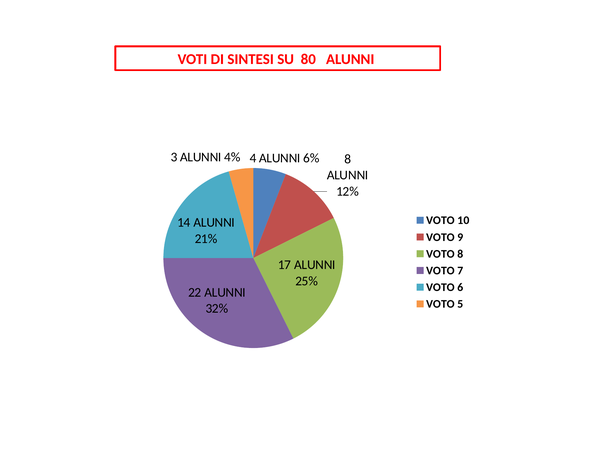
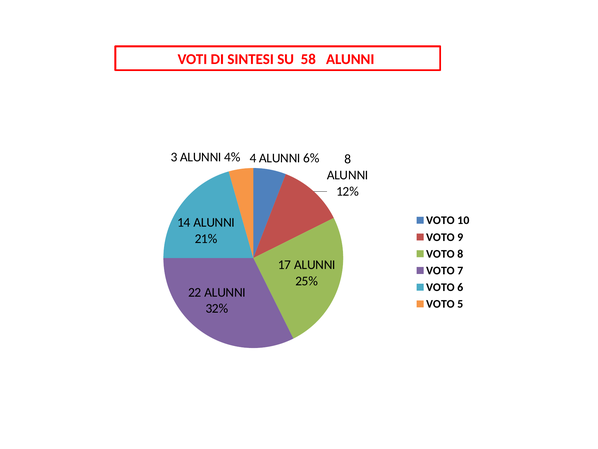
80: 80 -> 58 (308, 59)
